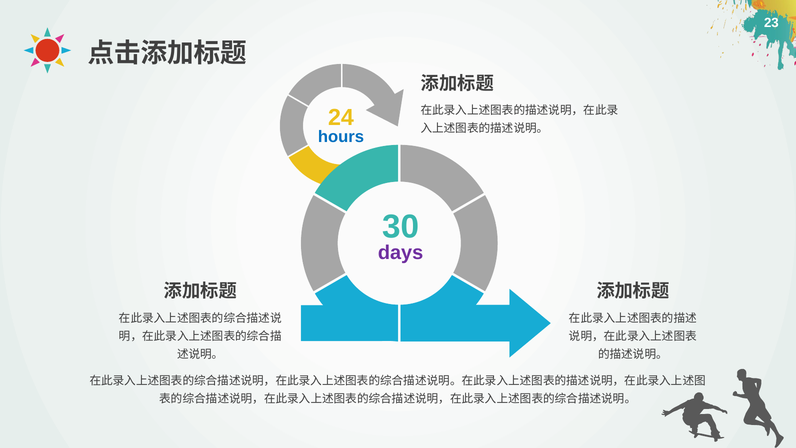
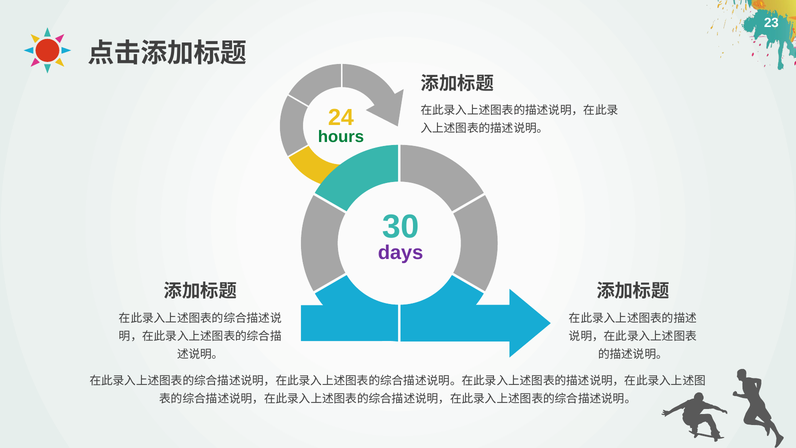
hours colour: blue -> green (341, 137)
